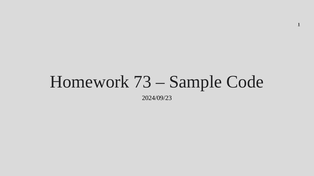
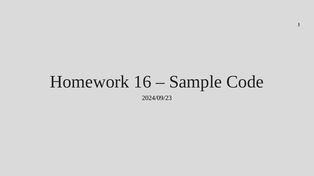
73: 73 -> 16 (143, 82)
